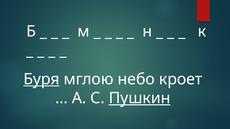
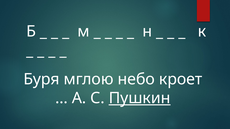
Буря underline: present -> none (41, 79)
